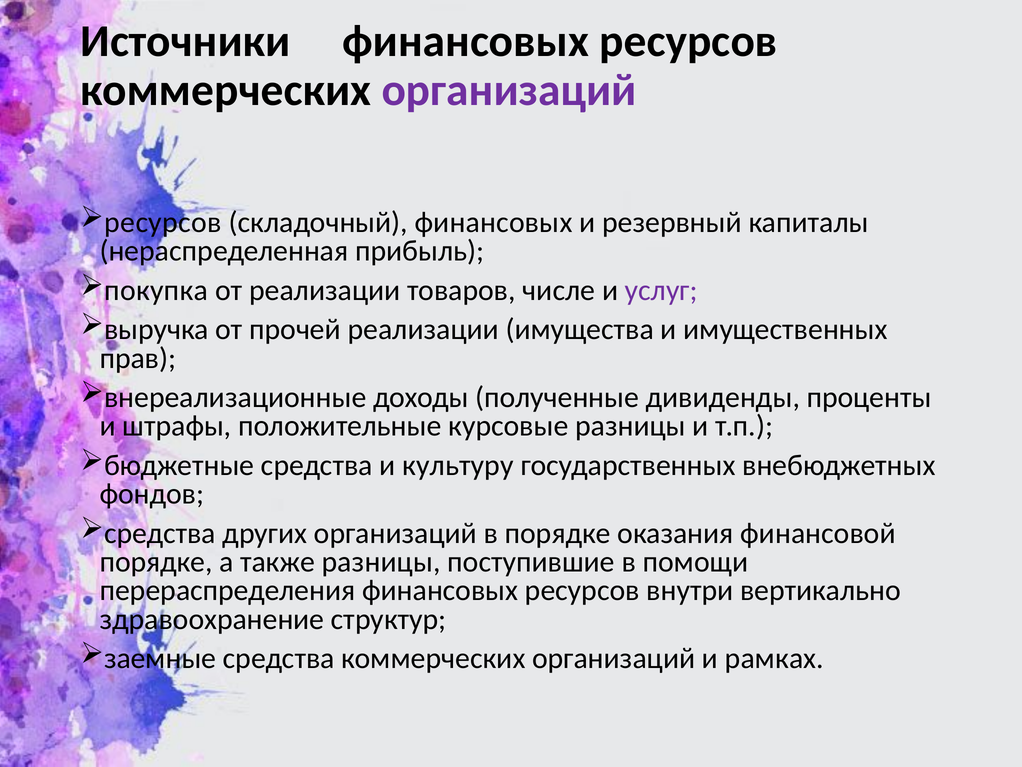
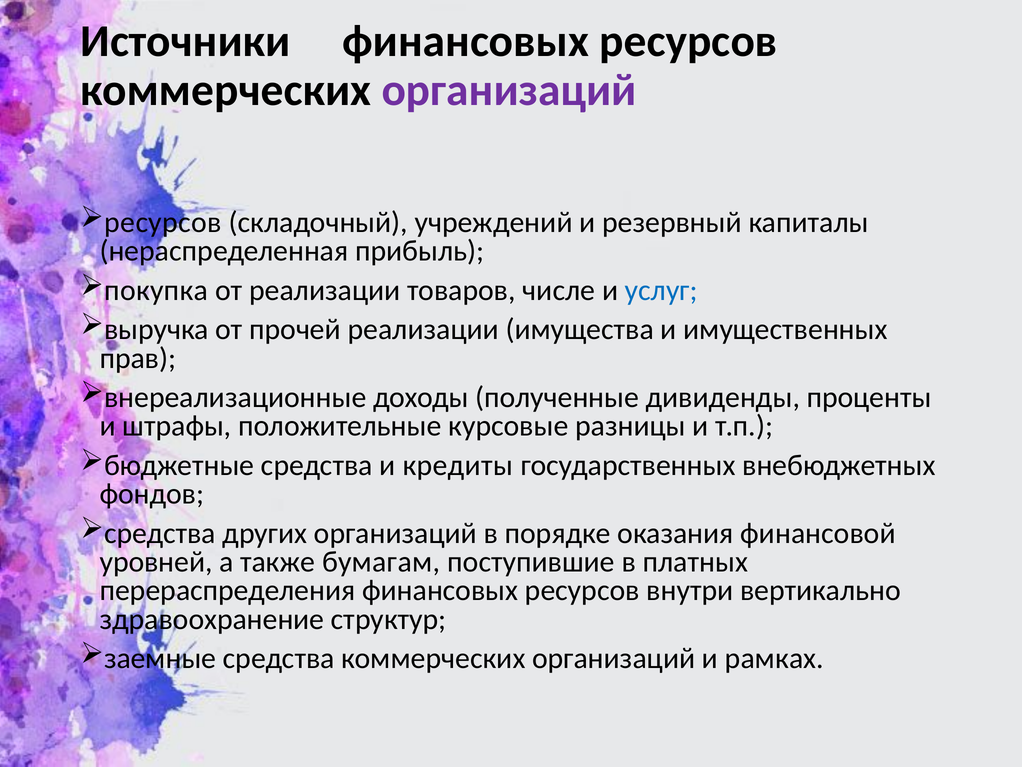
складочный финансовых: финансовых -> учреждений (494, 222)
услуг colour: purple -> blue (661, 290)
культуру: культуру -> кредиты (458, 465)
порядке: порядке -> уровней (156, 562)
также разницы: разницы -> бумагам (381, 562)
помощи: помощи -> платных (695, 562)
